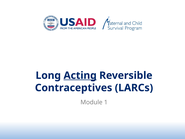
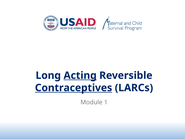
Contraceptives underline: none -> present (74, 88)
